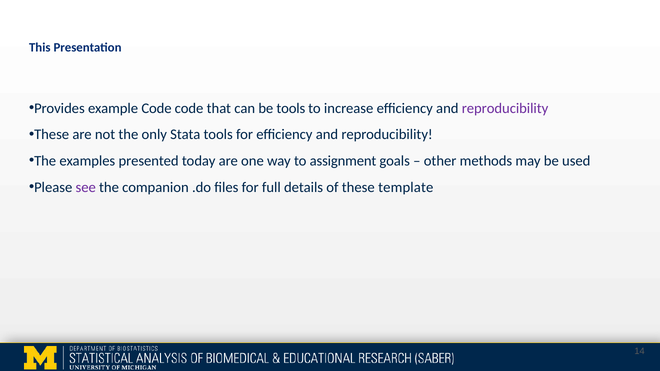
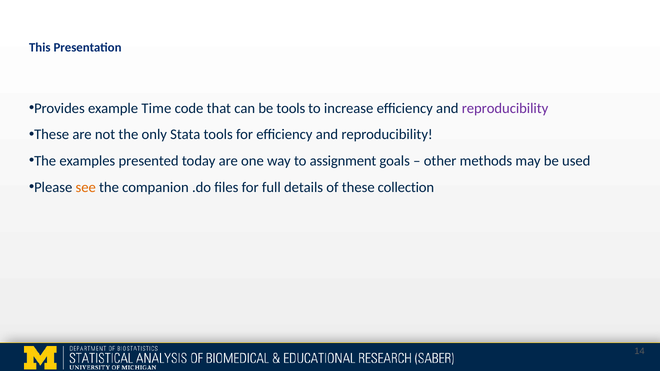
example Code: Code -> Time (156, 108)
see colour: purple -> orange (86, 187)
template: template -> collection (406, 187)
